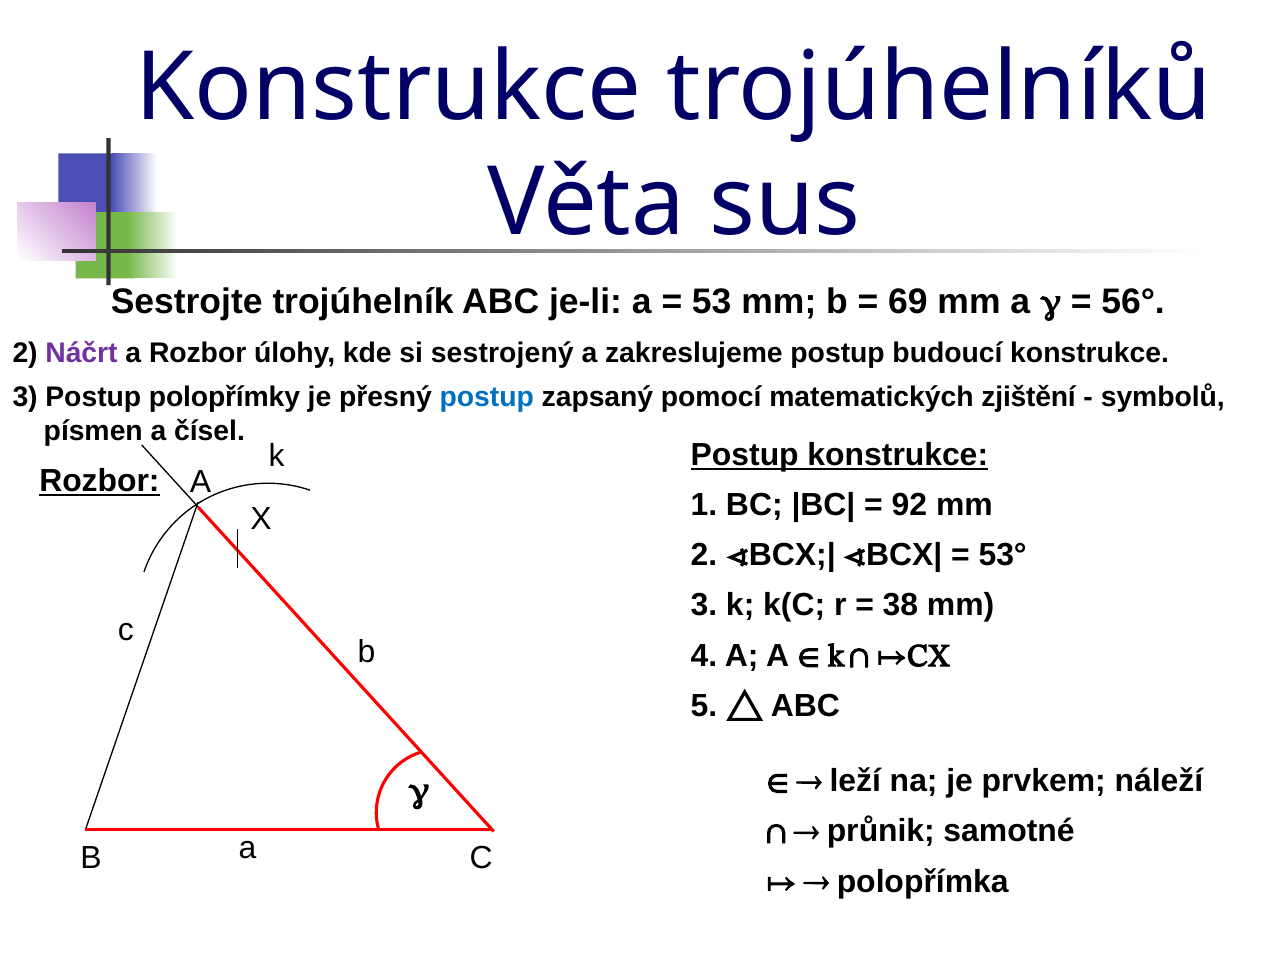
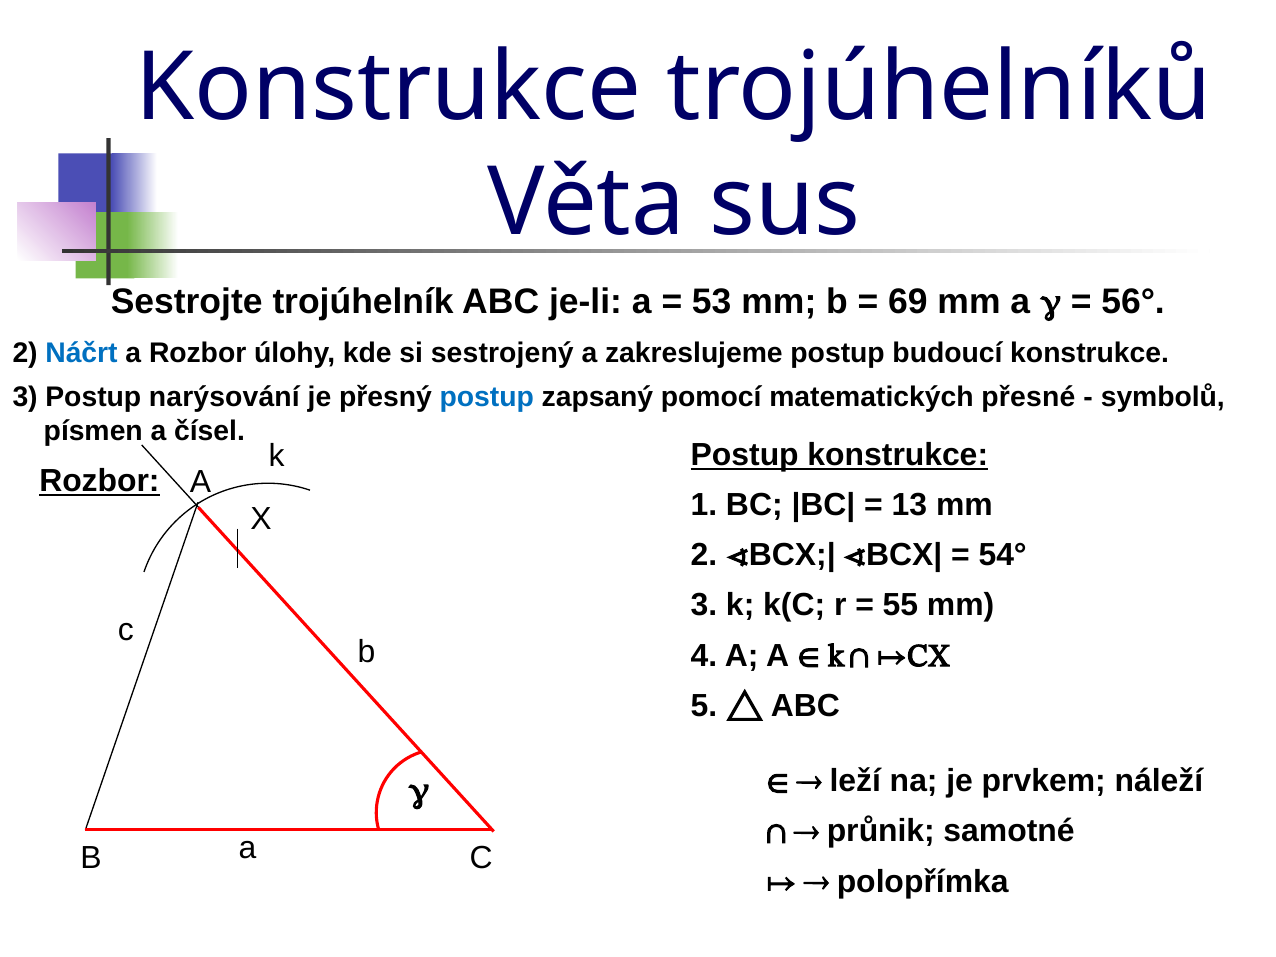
Náčrt colour: purple -> blue (81, 353)
polopřímky: polopřímky -> narýsování (224, 397)
zjištění: zjištění -> přesné (1028, 397)
92: 92 -> 13 (909, 505)
53°: 53° -> 54° (1003, 555)
38: 38 -> 55 (900, 605)
